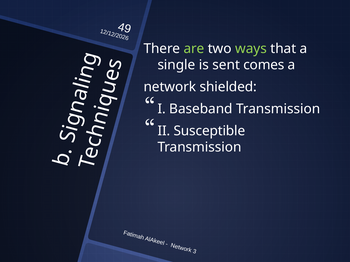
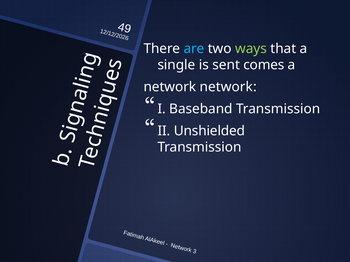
are colour: light green -> light blue (194, 49)
network shielded: shielded -> network (228, 87)
Susceptible: Susceptible -> Unshielded (209, 131)
